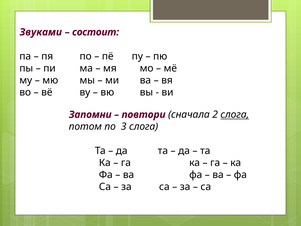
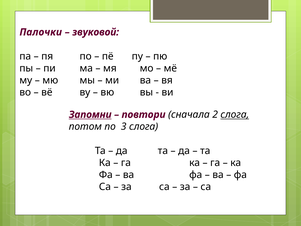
Звуками: Звуками -> Палочки (41, 32)
состоит: состоит -> звуковой (96, 32)
Запомни underline: none -> present (90, 114)
